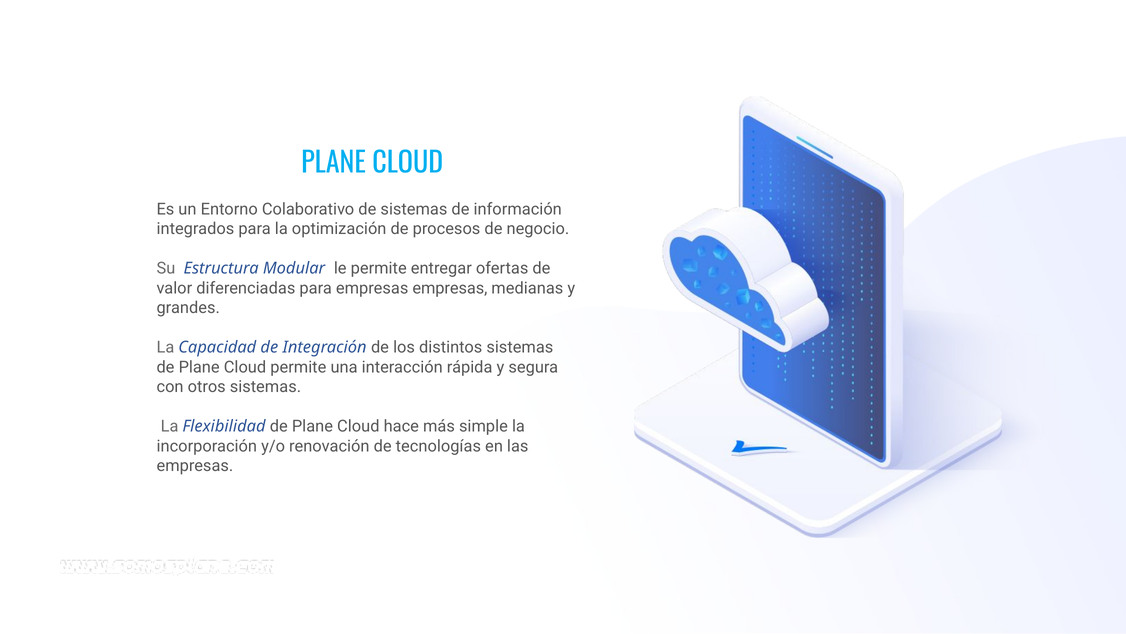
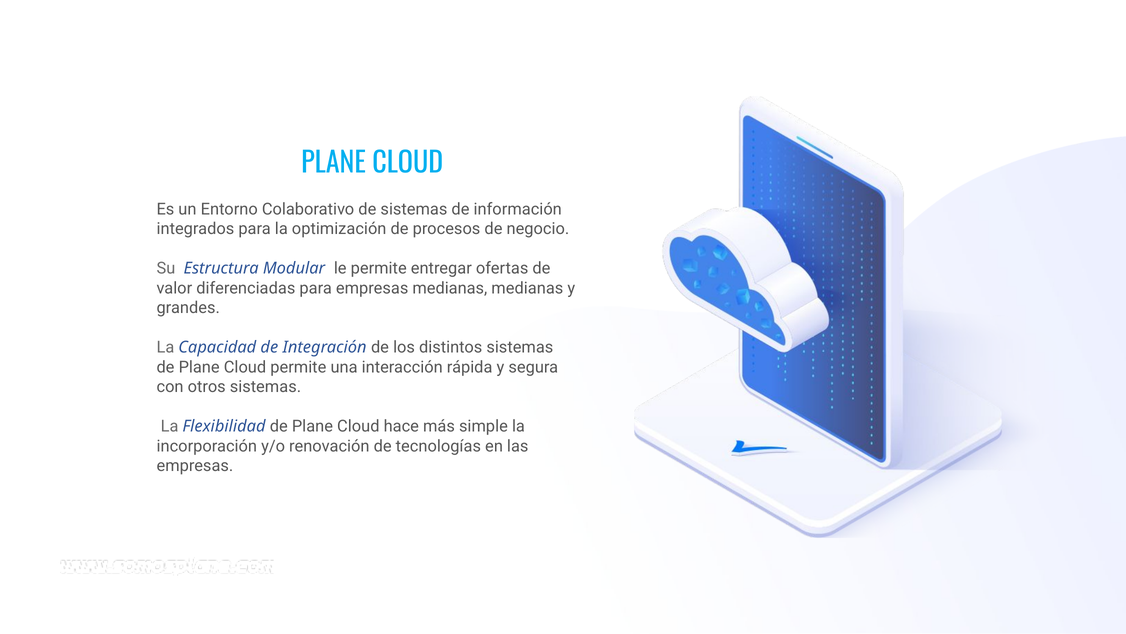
empresas empresas: empresas -> medianas (450, 288)
